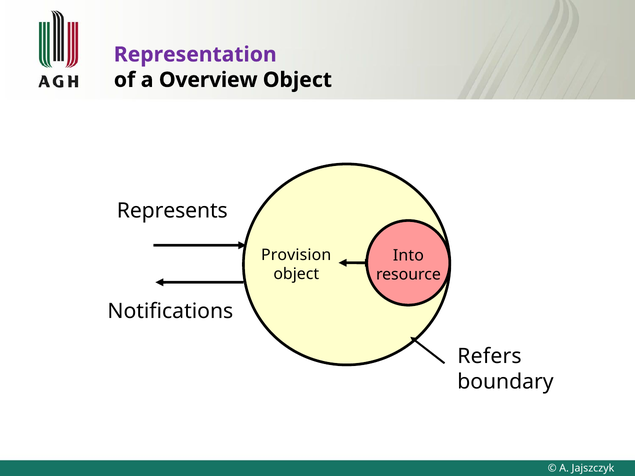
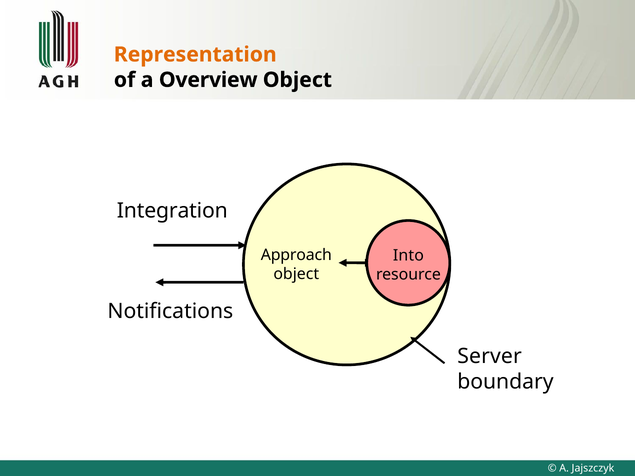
Representation colour: purple -> orange (195, 55)
Represents: Represents -> Integration (172, 211)
Provision: Provision -> Approach (296, 255)
Refers: Refers -> Server (490, 357)
